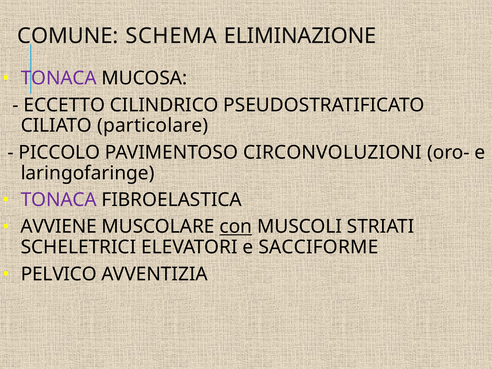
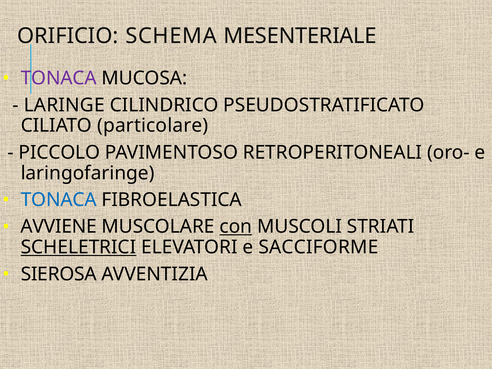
COMUNE: COMUNE -> ORIFICIO (68, 36)
ELIMINAZIONE: ELIMINAZIONE -> MESENTERIALE (300, 36)
ECCETTO: ECCETTO -> LARINGE (64, 105)
CIRCONVOLUZIONI: CIRCONVOLUZIONI -> RETROPERITONEALI (333, 152)
TONACA colour: purple -> blue (59, 200)
SCHELETRICI underline: none -> present (78, 247)
PELVICO: PELVICO -> SIEROSA (59, 274)
